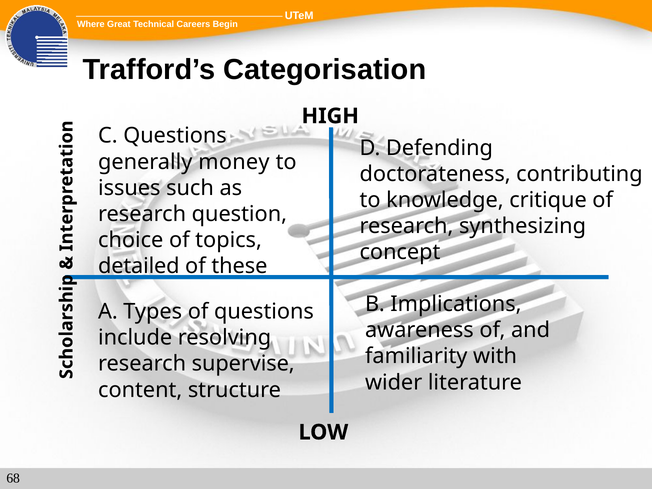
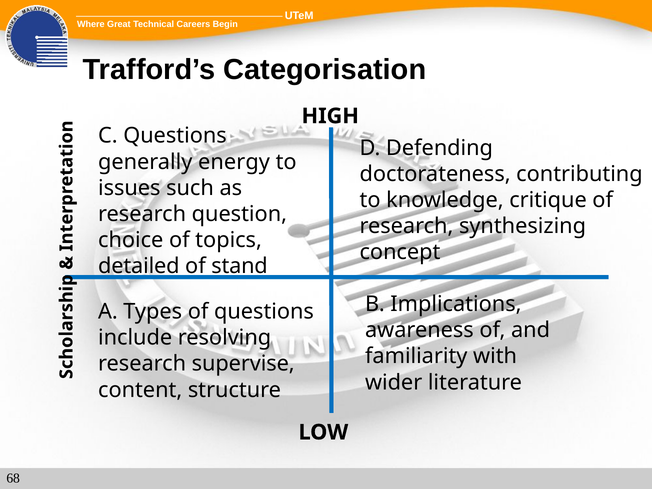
money: money -> energy (234, 162)
these: these -> stand (240, 266)
